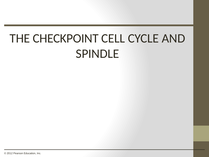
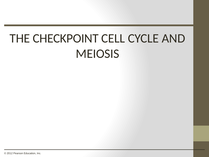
SPINDLE: SPINDLE -> MEIOSIS (98, 54)
